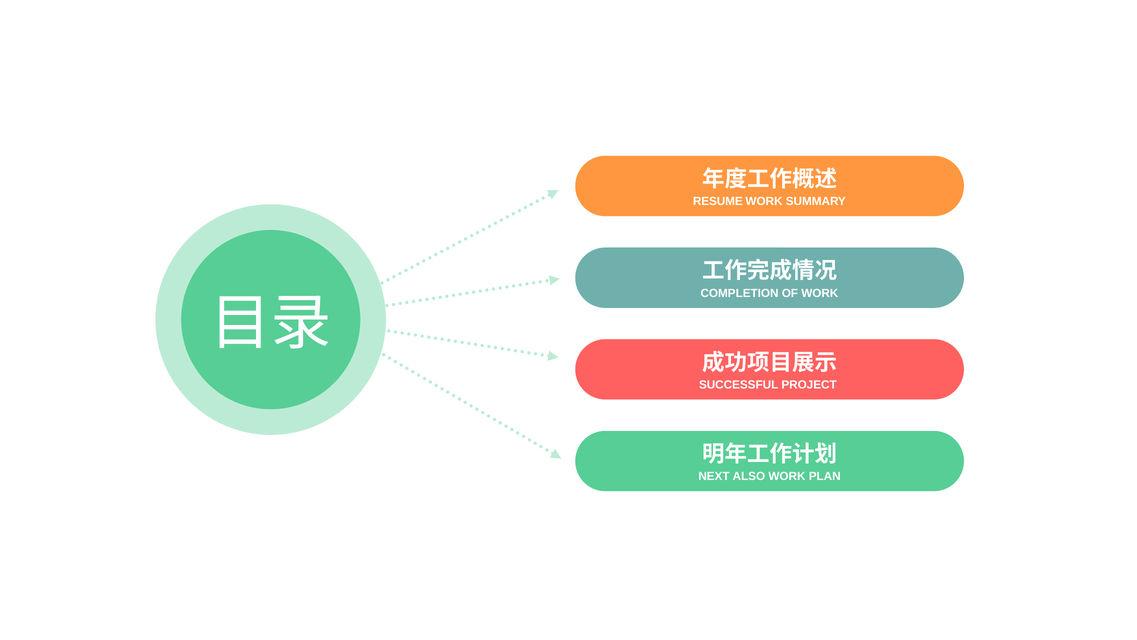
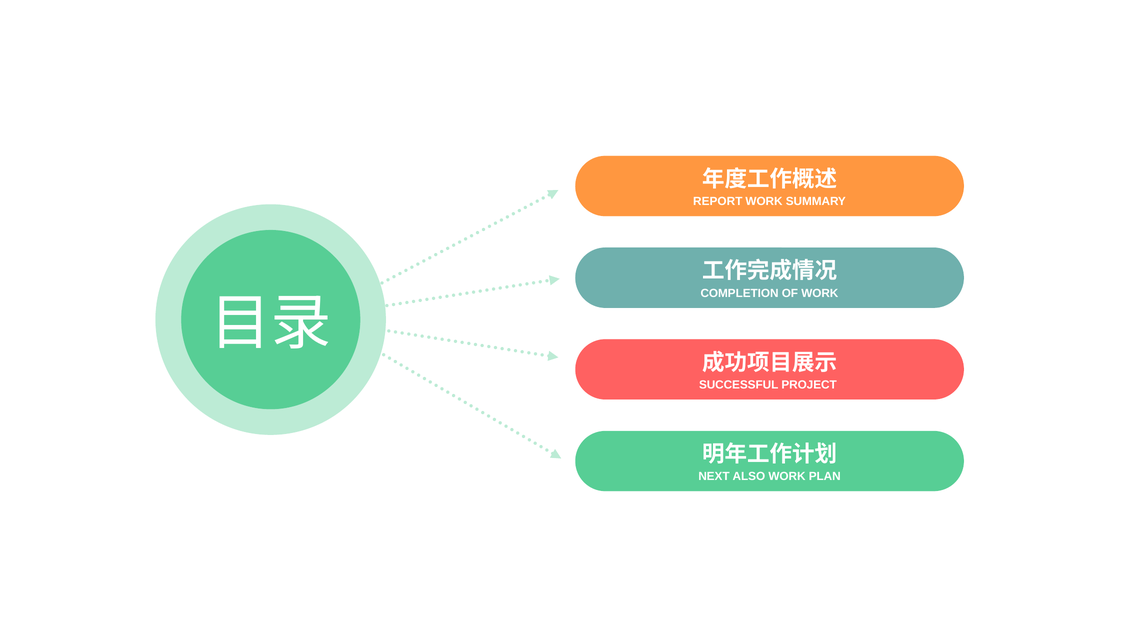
RESUME: RESUME -> REPORT (718, 201)
